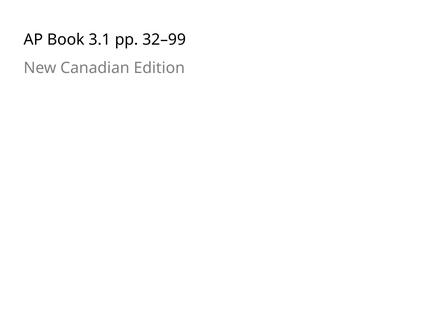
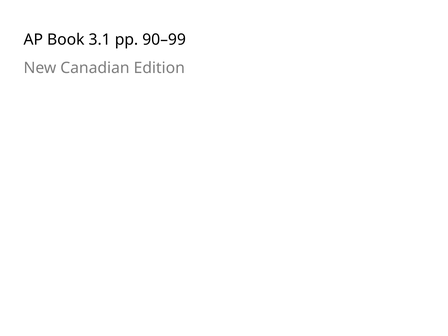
32–99: 32–99 -> 90–99 (164, 40)
